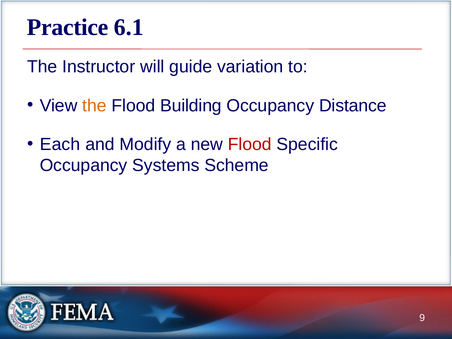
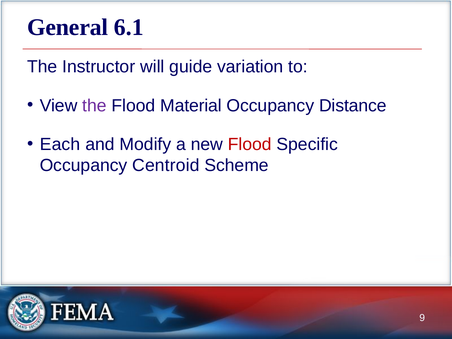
Practice: Practice -> General (68, 27)
the colour: orange -> purple (94, 106)
Building: Building -> Material (191, 106)
Systems: Systems -> Centroid (166, 165)
